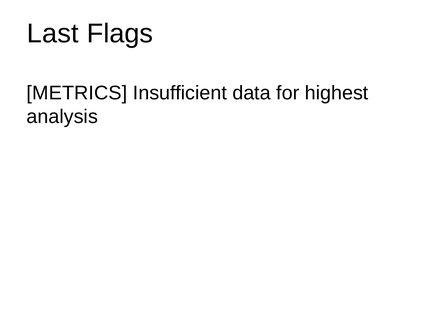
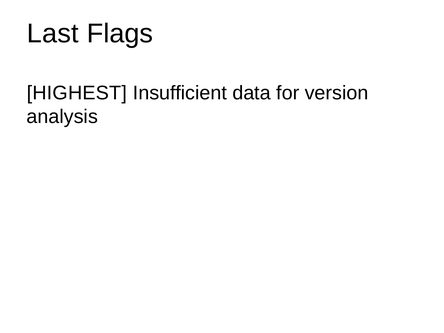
METRICS: METRICS -> HIGHEST (77, 93)
highest: highest -> version (337, 93)
